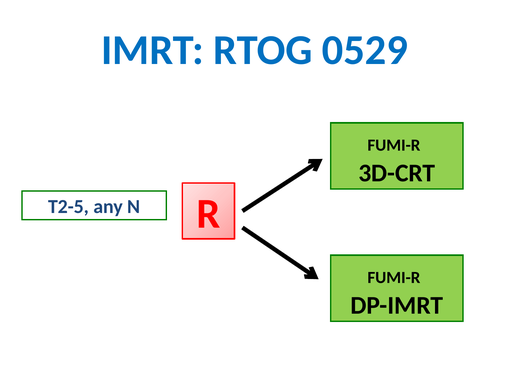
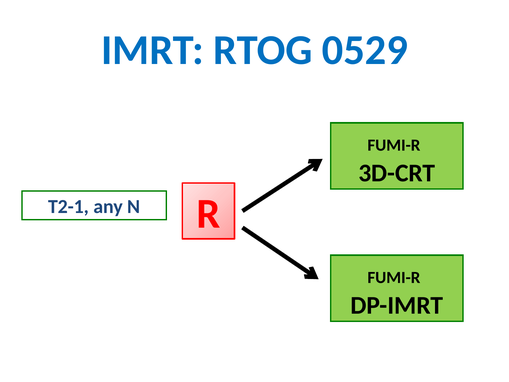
T2-5: T2-5 -> T2-1 (69, 207)
